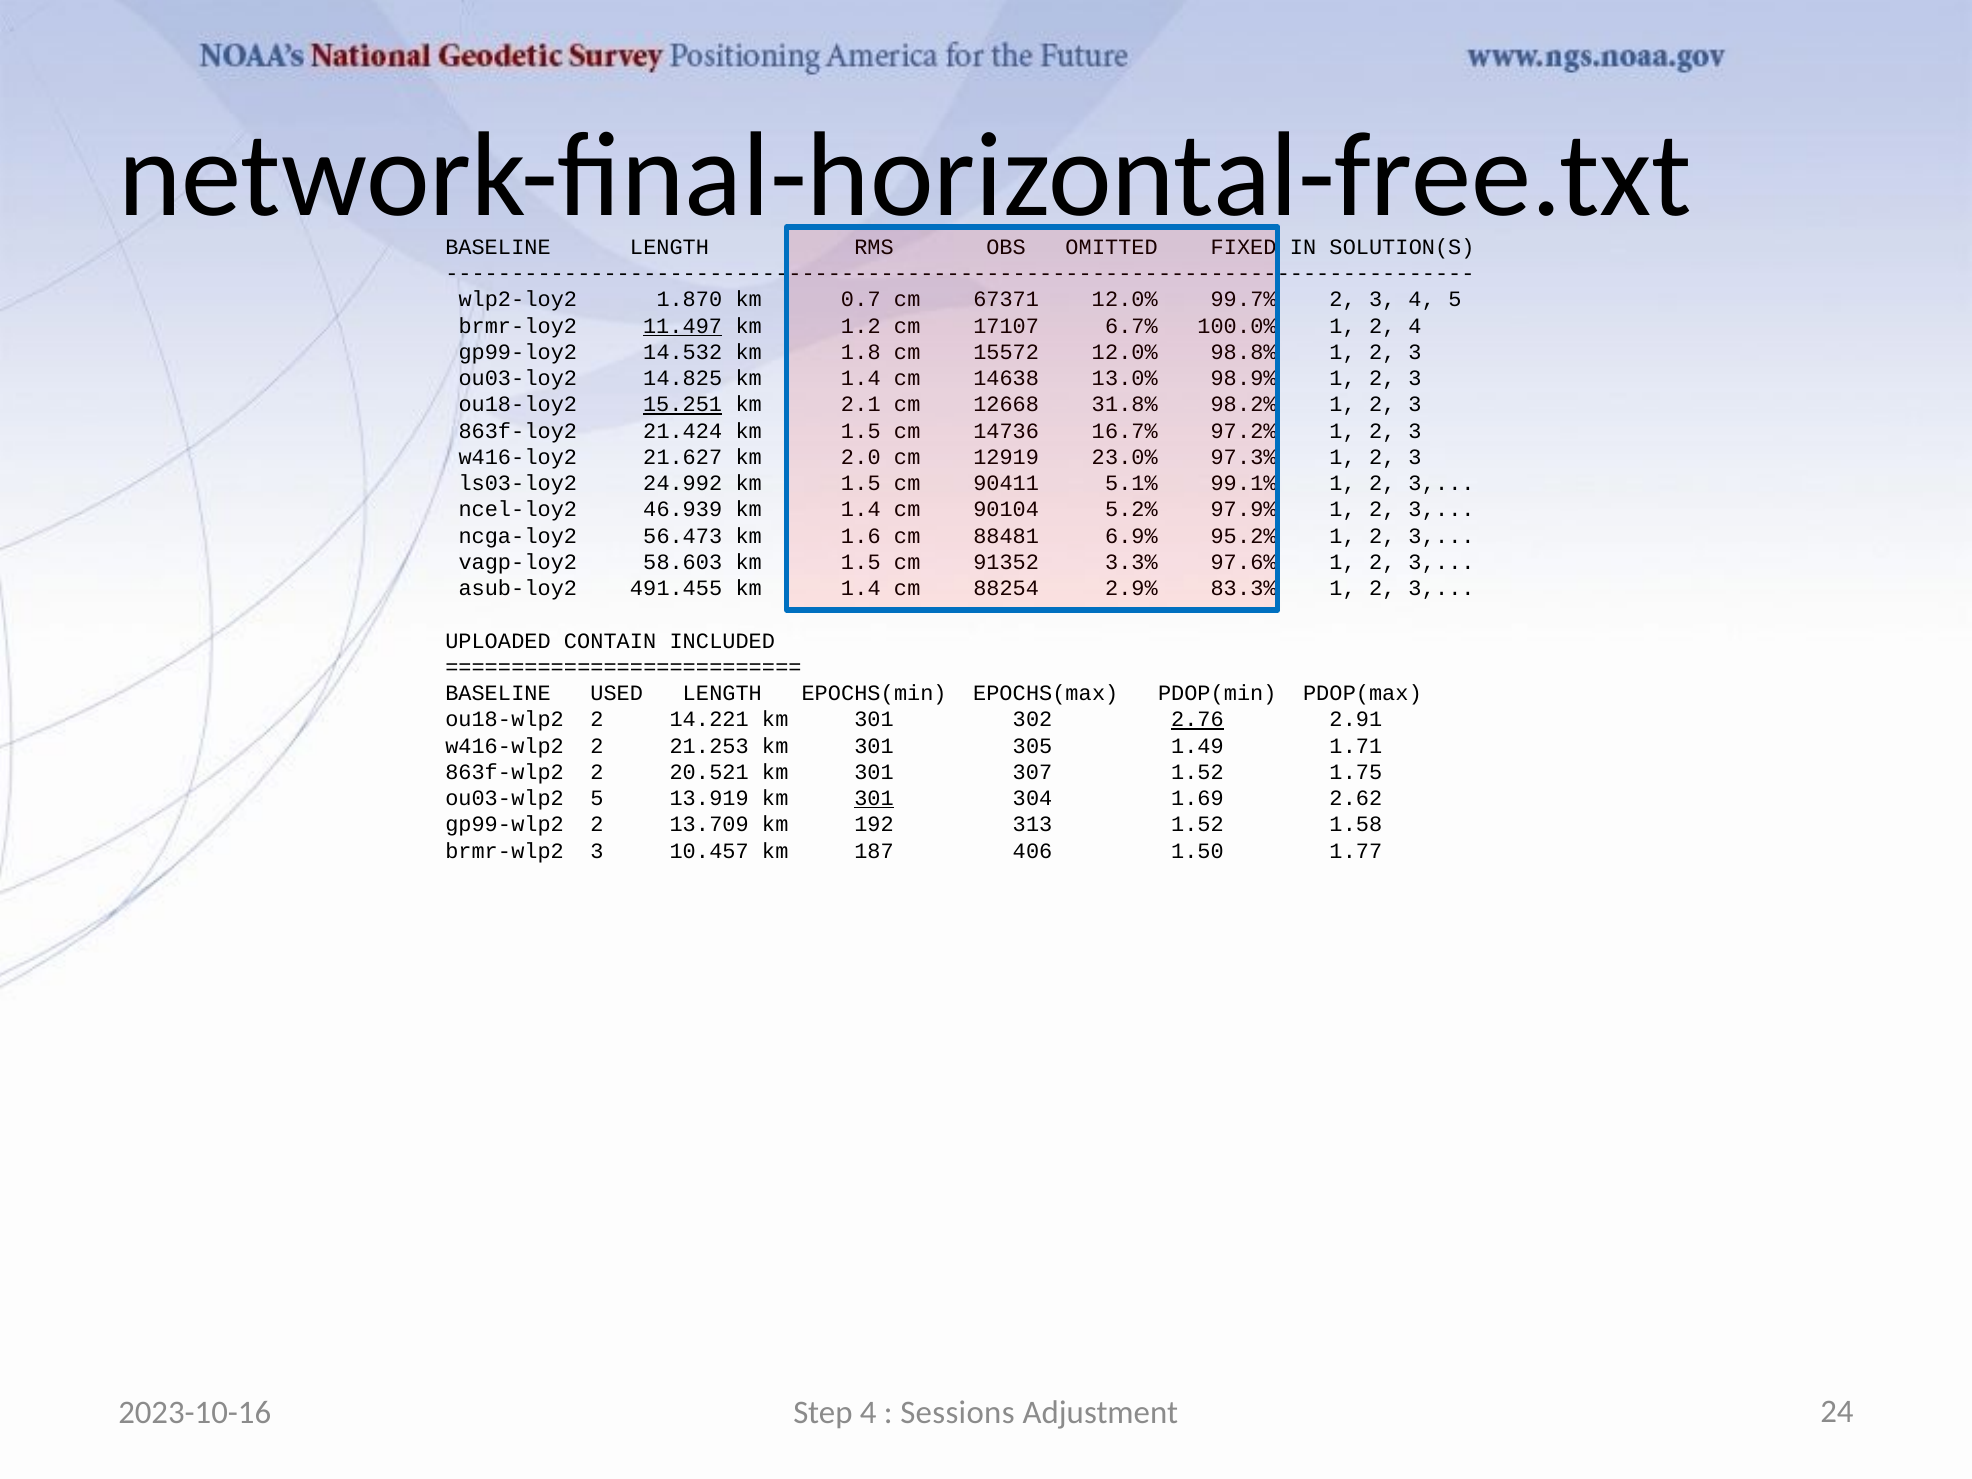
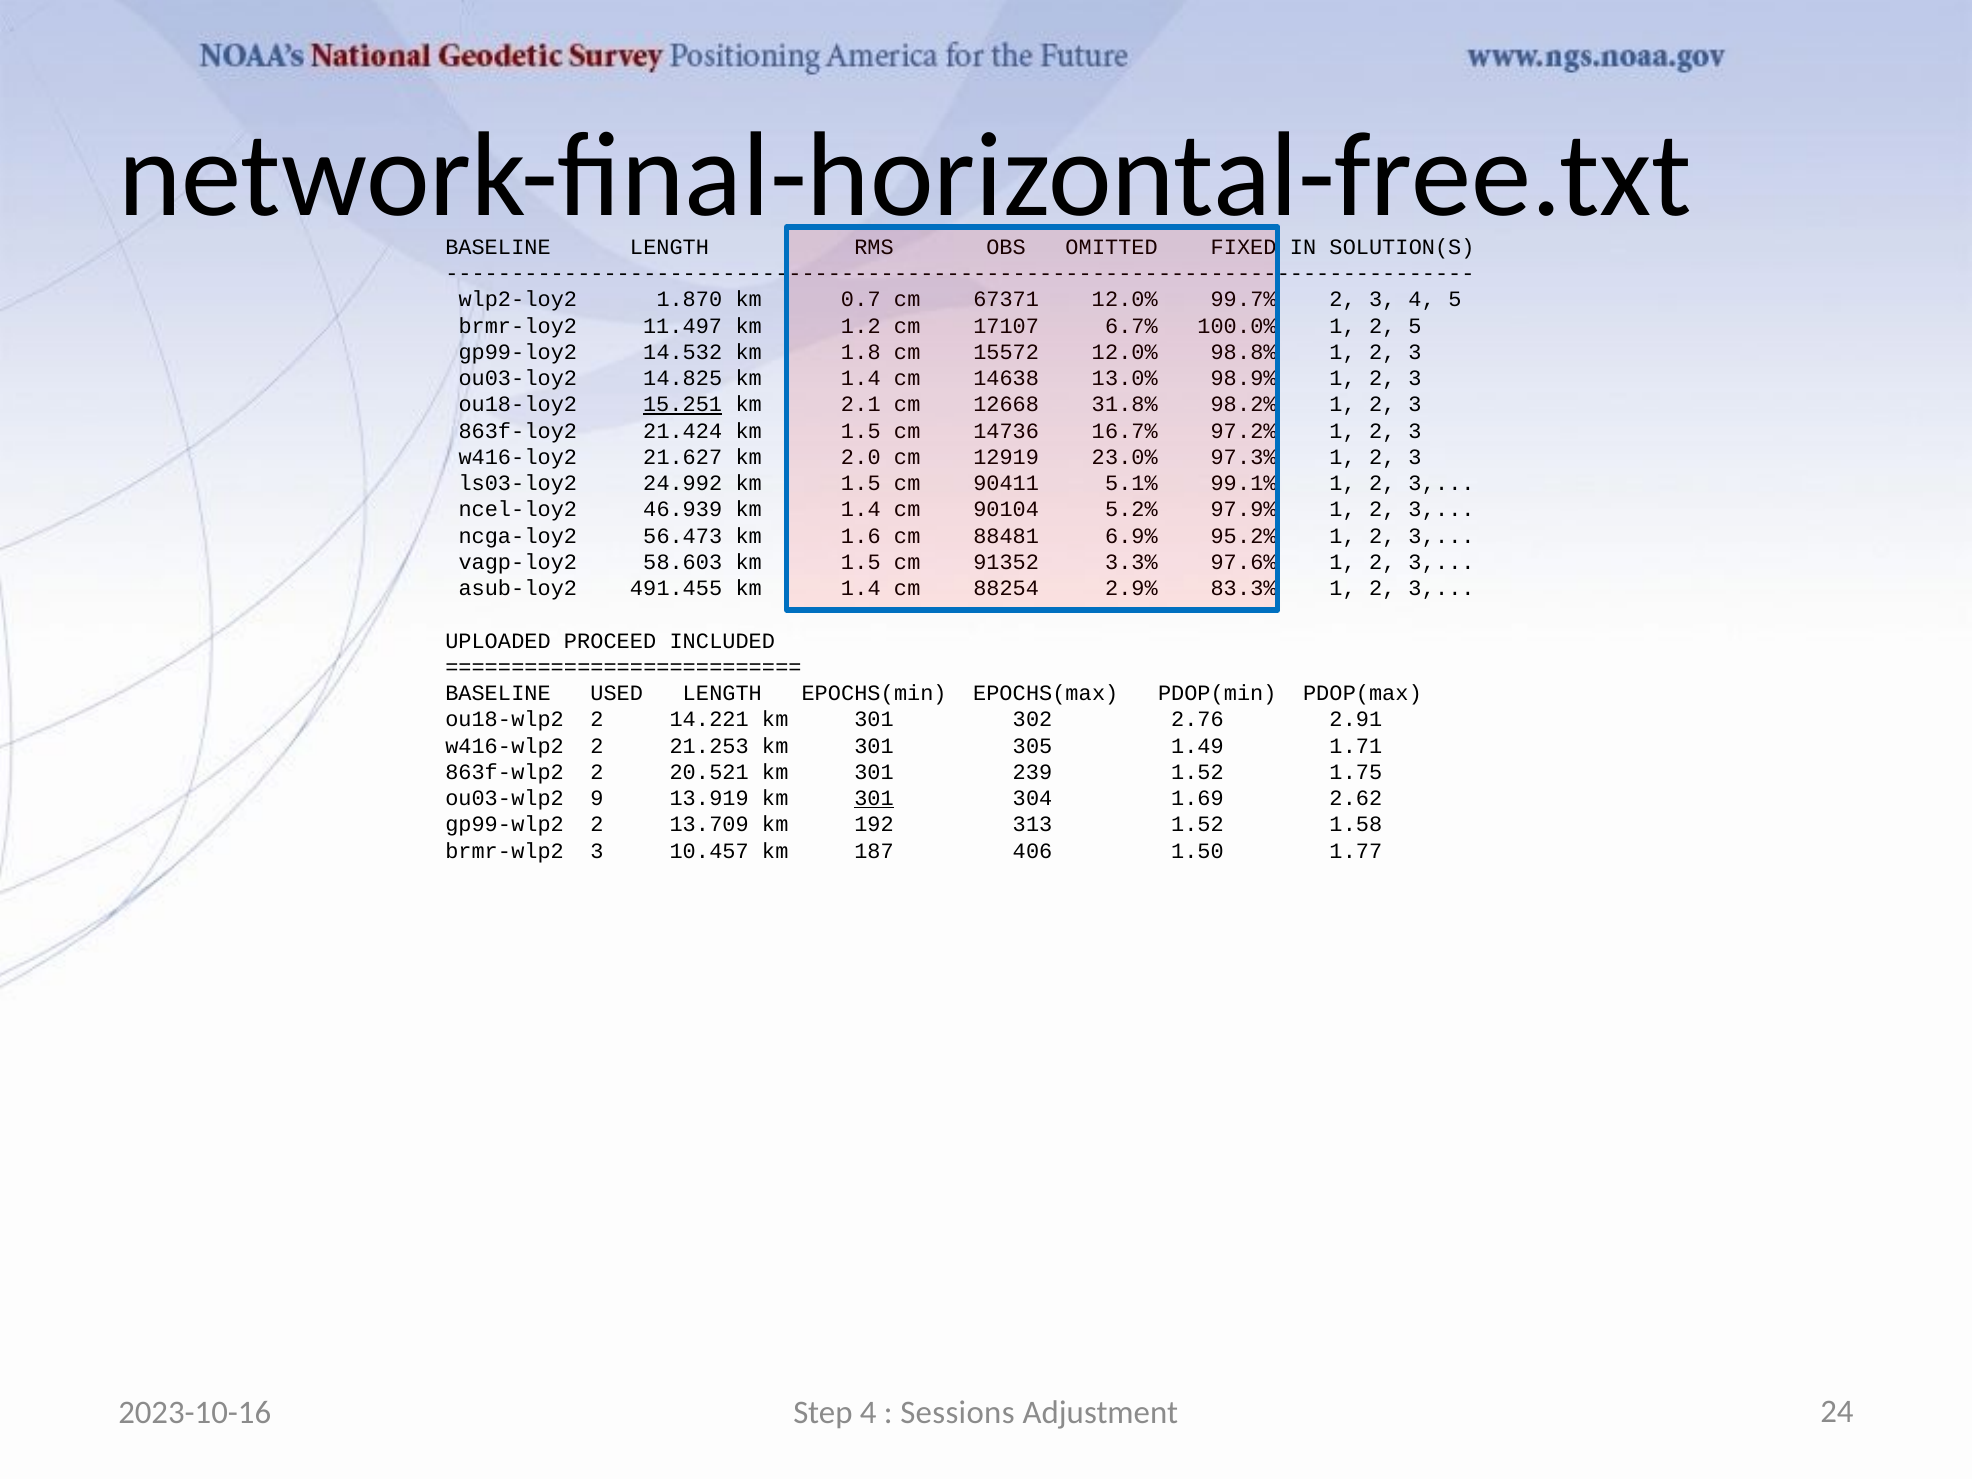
11.497 underline: present -> none (683, 326)
2 4: 4 -> 5 (1415, 326)
CONTAIN: CONTAIN -> PROCEED (610, 641)
2.76 underline: present -> none (1197, 720)
307: 307 -> 239 (1032, 772)
ou03-wlp2 5: 5 -> 9 (597, 798)
